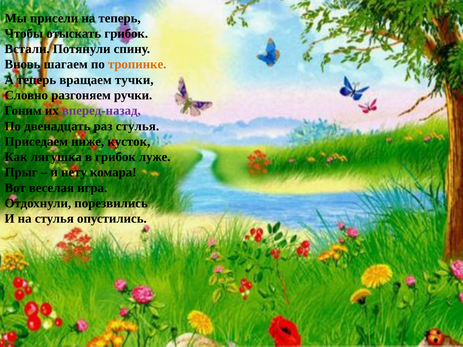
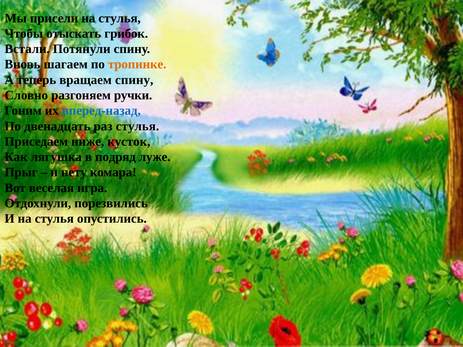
присели на теперь: теперь -> стулья (120, 18)
вращаем тучки: тучки -> спину (134, 80)
вперед-назад colour: purple -> blue (101, 111)
в грибок: грибок -> подряд (115, 157)
